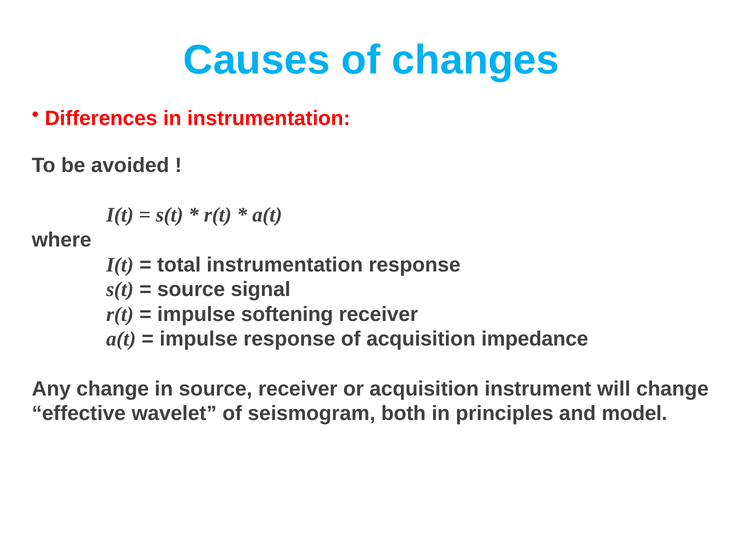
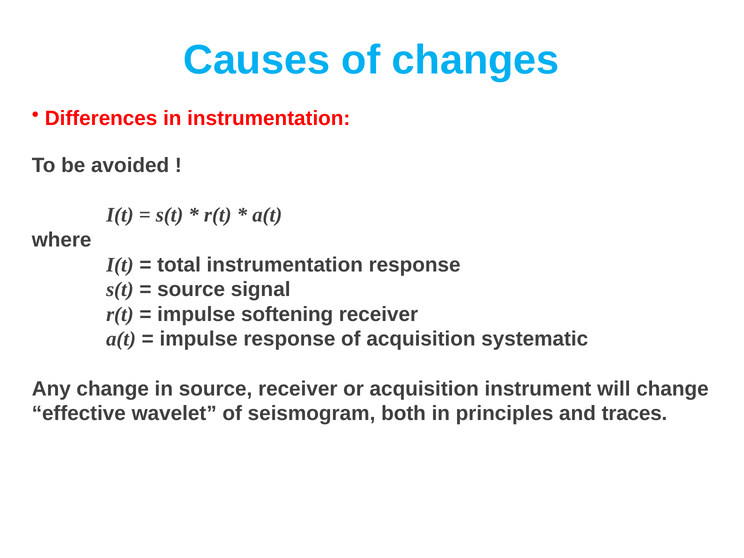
impedance: impedance -> systematic (535, 339)
model: model -> traces (635, 414)
